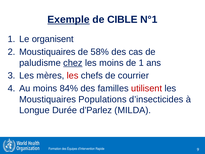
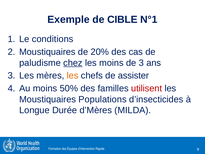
Exemple underline: present -> none (69, 20)
organisent: organisent -> conditions (53, 39)
58%: 58% -> 20% (100, 52)
de 1: 1 -> 3 (141, 63)
les colour: red -> orange (73, 75)
courrier: courrier -> assister (133, 75)
84%: 84% -> 50% (69, 88)
d’Parlez: d’Parlez -> d’Mères (96, 110)
